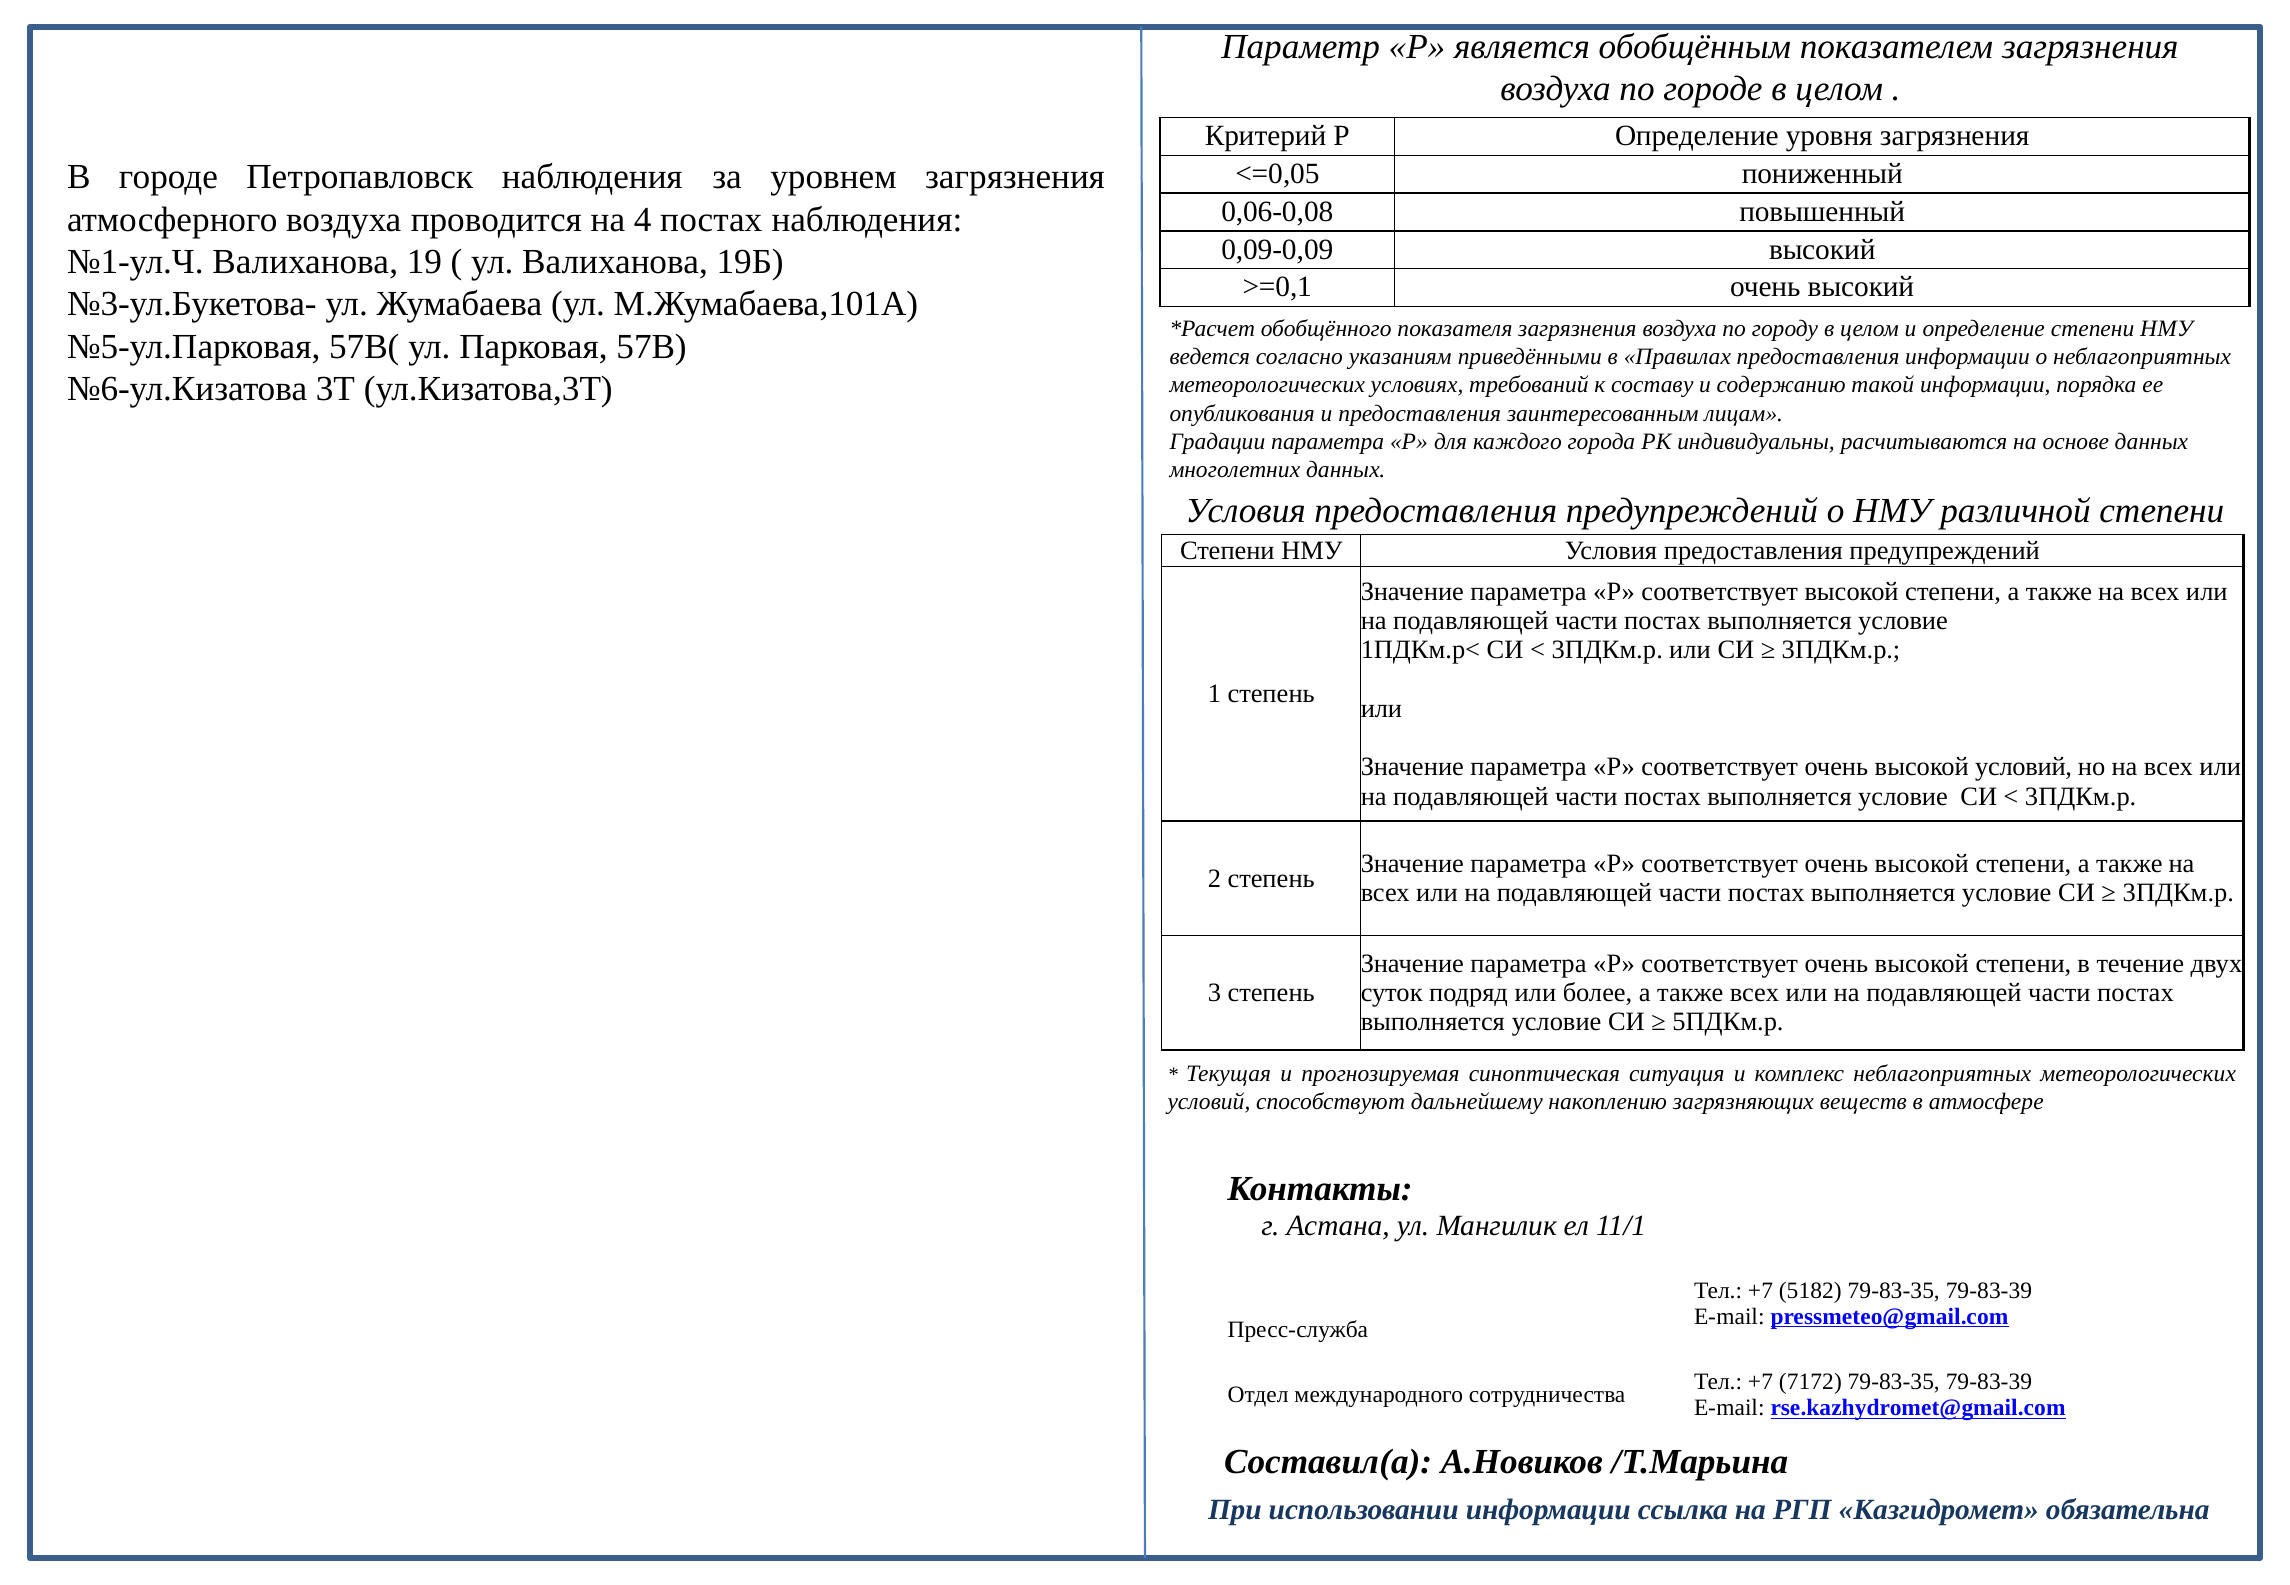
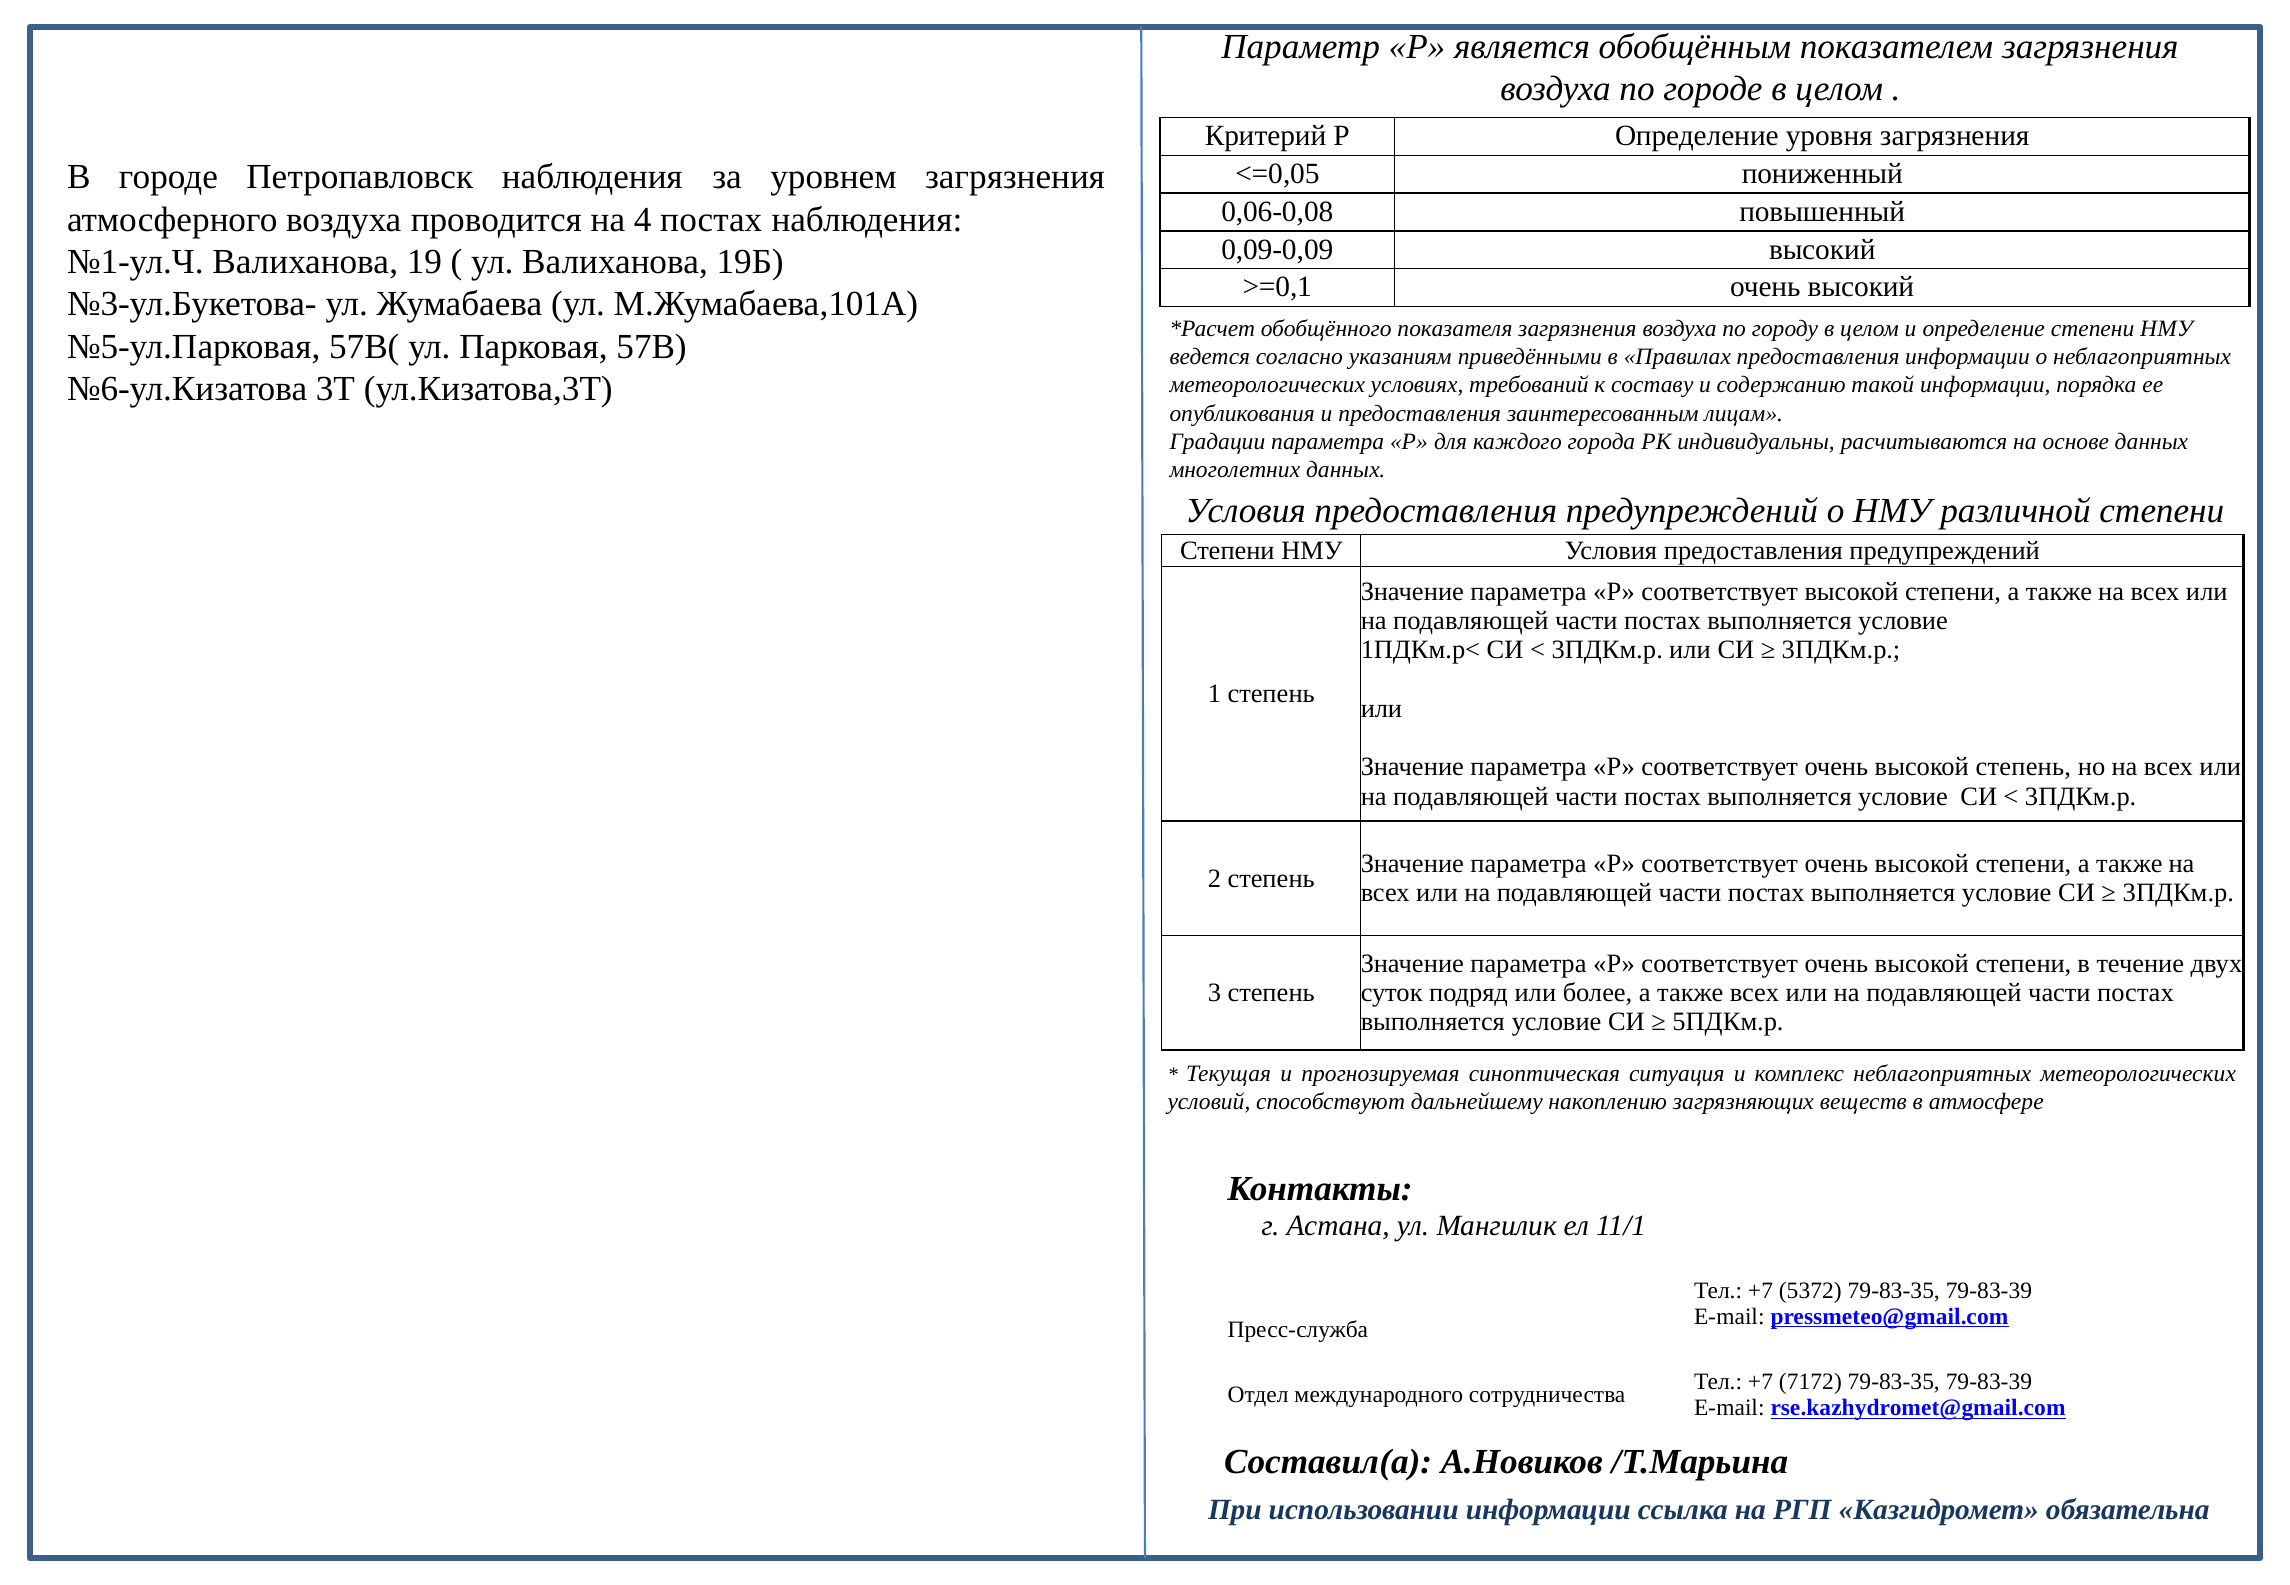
высокой условий: условий -> степень (2023, 767)
5182: 5182 -> 5372 (1810, 1291)
